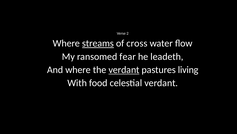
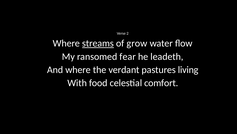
cross: cross -> grow (137, 43)
verdant underline: present -> none (124, 69)
celestial verdant: verdant -> comfort (161, 83)
